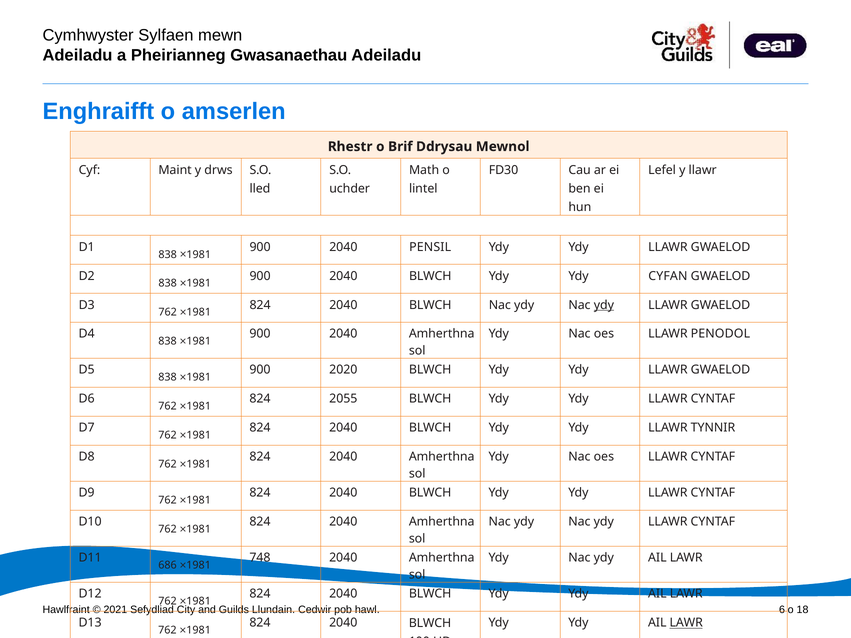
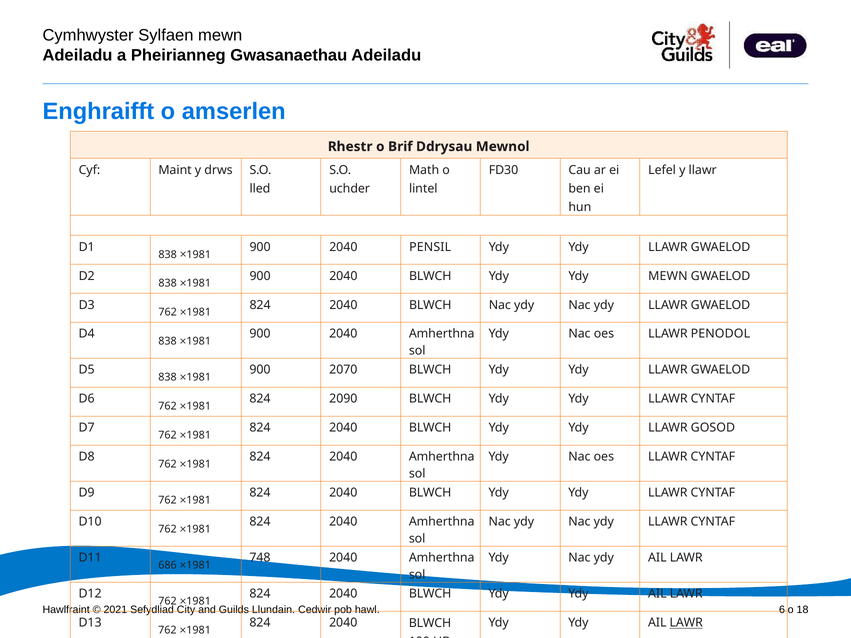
Ydy CYFAN: CYFAN -> MEWN (668, 276)
ydy underline: present -> none (604, 305)
2020: 2020 -> 2070 (343, 370)
2055: 2055 -> 2090 (343, 399)
TYNNIR: TYNNIR -> GOSOD (713, 428)
